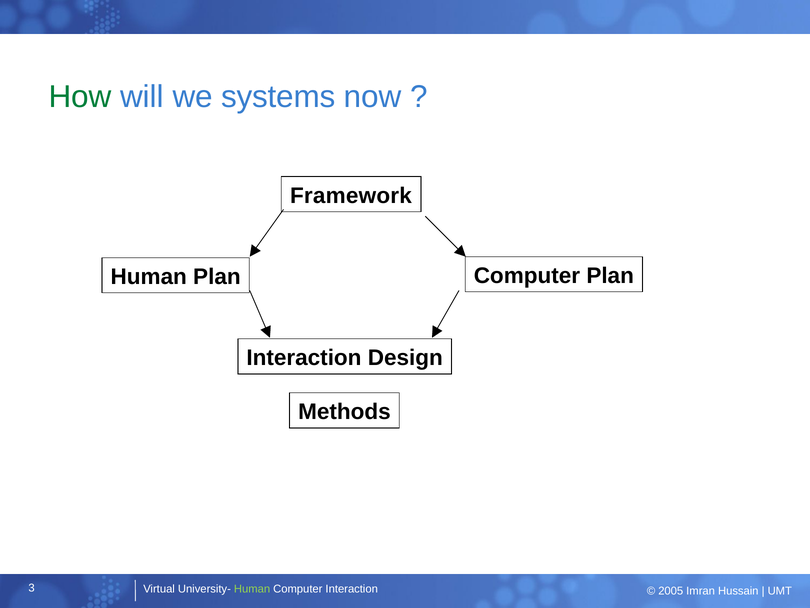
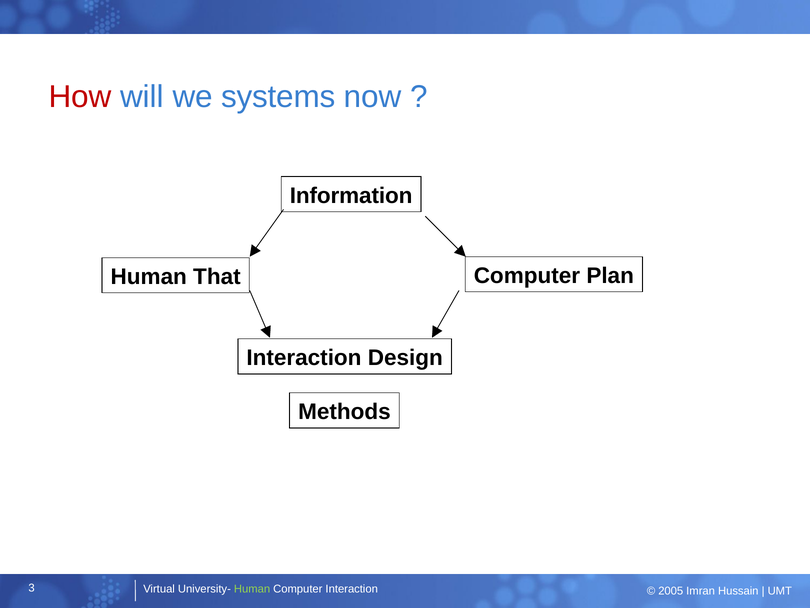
How colour: green -> red (80, 97)
Framework: Framework -> Information (351, 196)
Human Plan: Plan -> That (217, 277)
